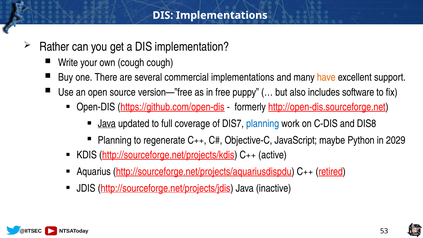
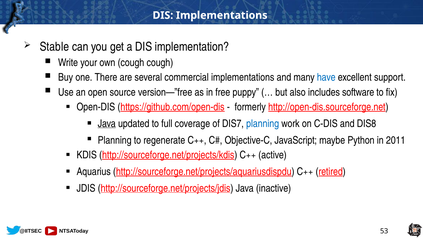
Rather: Rather -> Stable (54, 47)
have colour: orange -> blue (326, 77)
2029: 2029 -> 2011 (396, 140)
